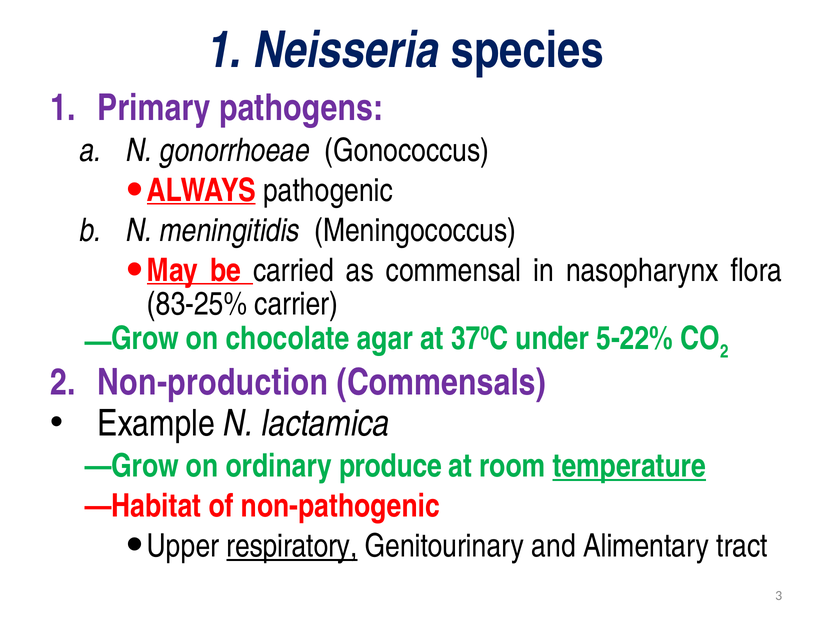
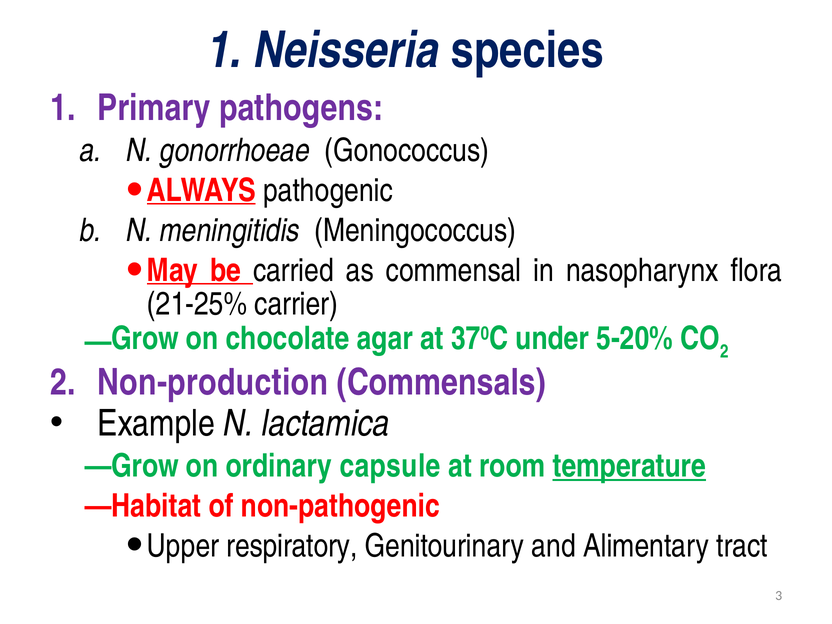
83-25%: 83-25% -> 21-25% (197, 304)
5-22%: 5-22% -> 5-20% (635, 339)
produce: produce -> capsule (390, 466)
respiratory underline: present -> none (292, 546)
